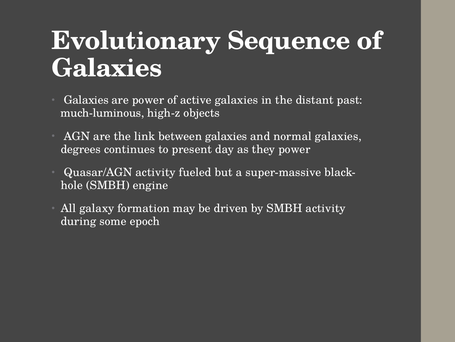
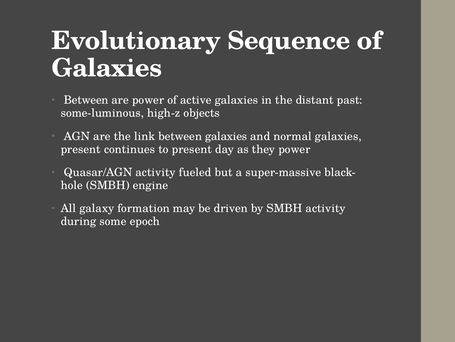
Galaxies: Galaxies -> Between (86, 100)
much-luminous: much-luminous -> some-luminous (102, 113)
degrees: degrees -> present (81, 149)
